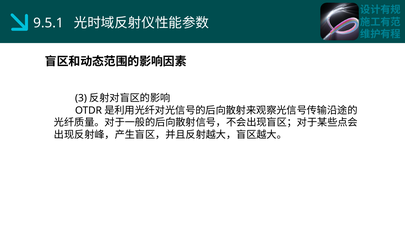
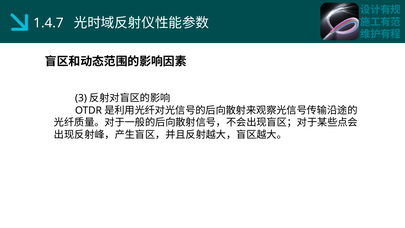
9.5.1: 9.5.1 -> 1.4.7 (48, 23)
